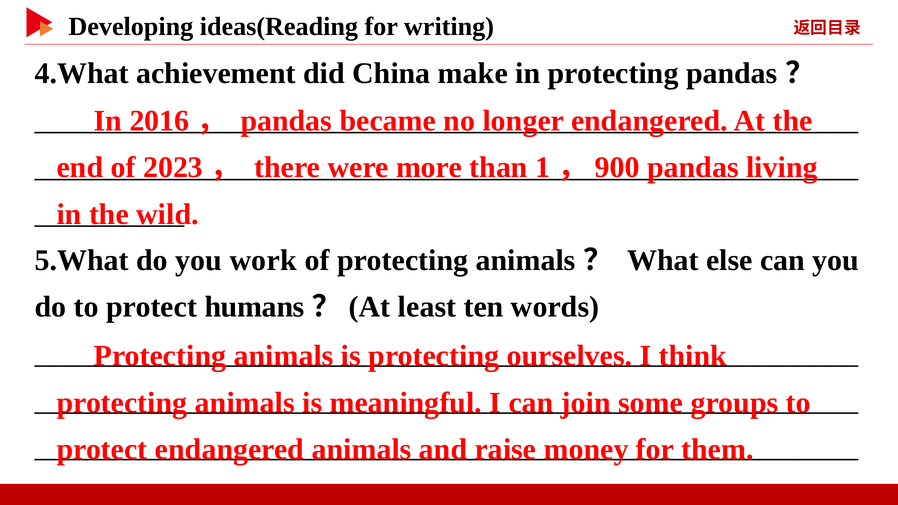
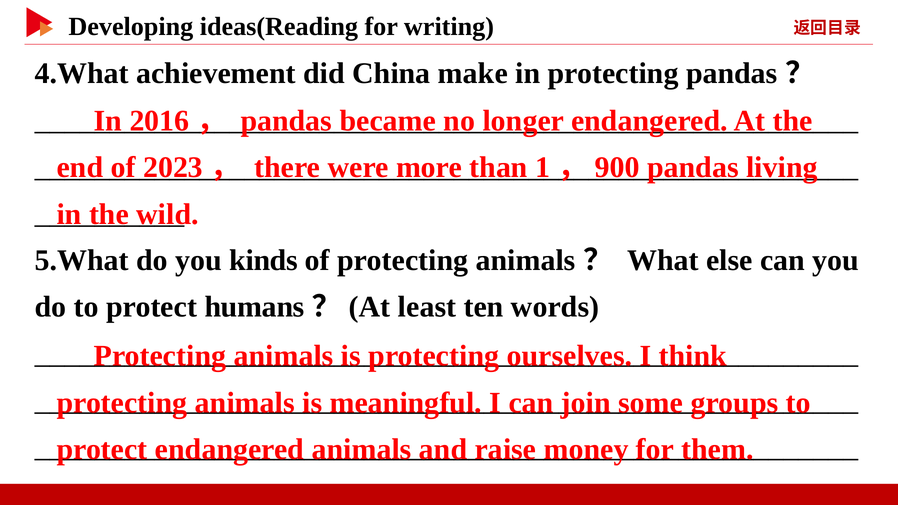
work: work -> kinds (264, 260)
